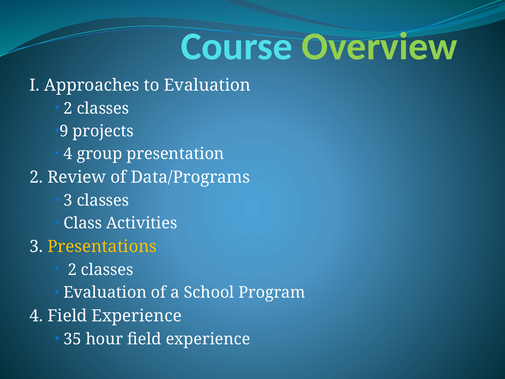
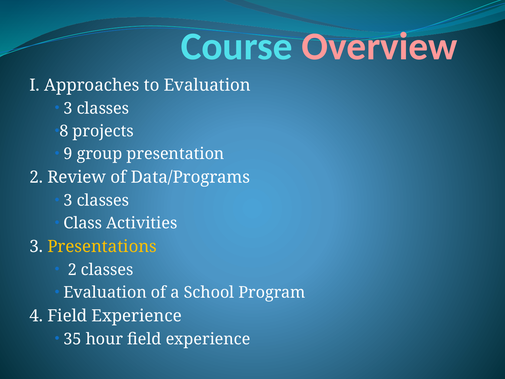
Overview colour: light green -> pink (380, 47)
2: 2 -> 3 (68, 108)
9: 9 -> 8 (64, 131)
4: 4 -> 9 (68, 154)
